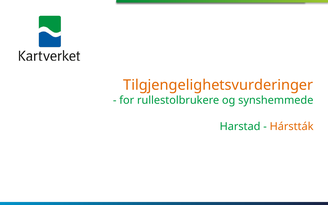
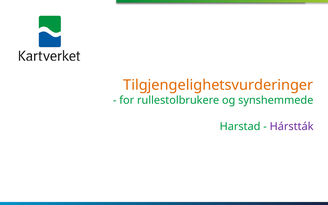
Hárstták colour: orange -> purple (292, 126)
